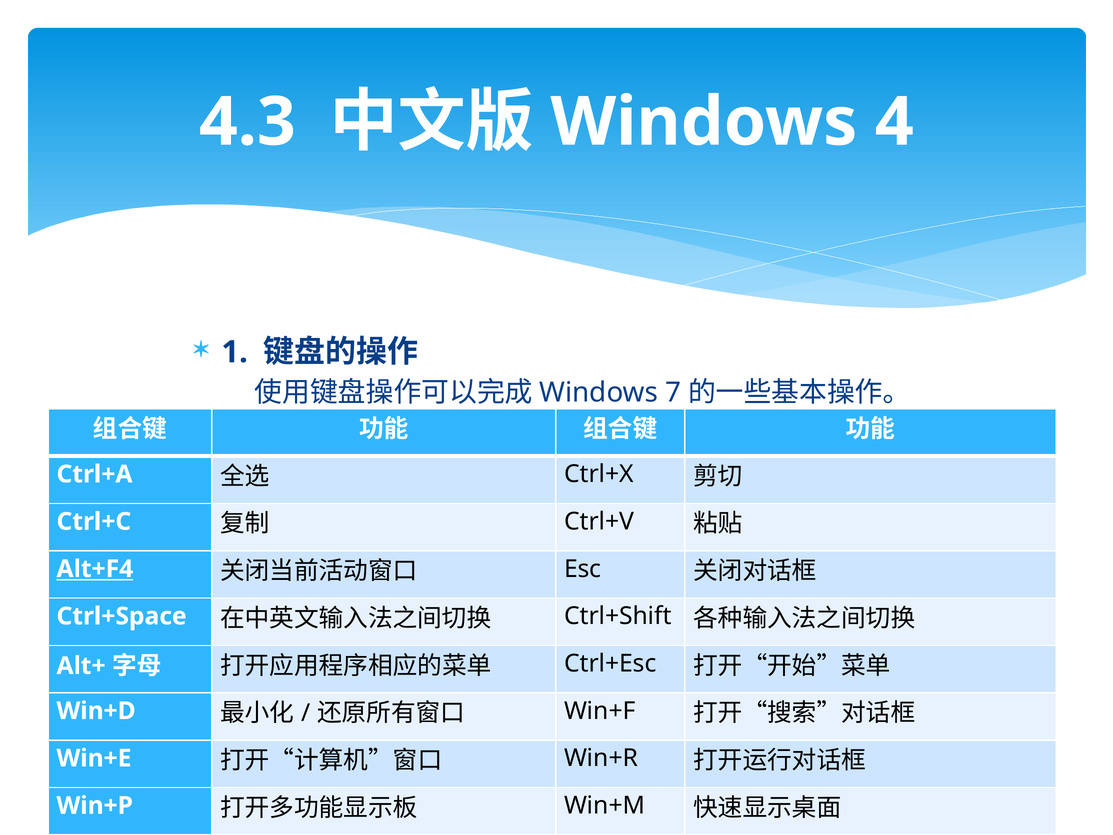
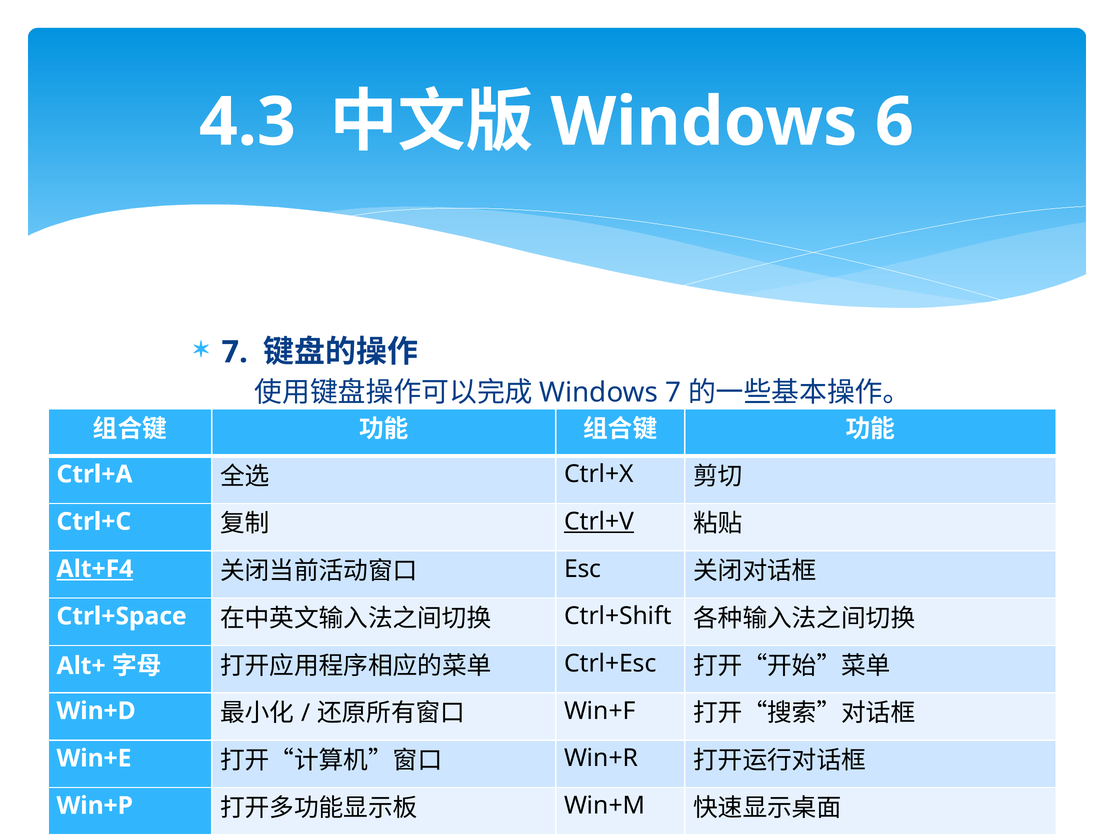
4: 4 -> 6 (894, 122)
1: 1 -> 7 (235, 352)
Ctrl+V underline: none -> present (599, 521)
